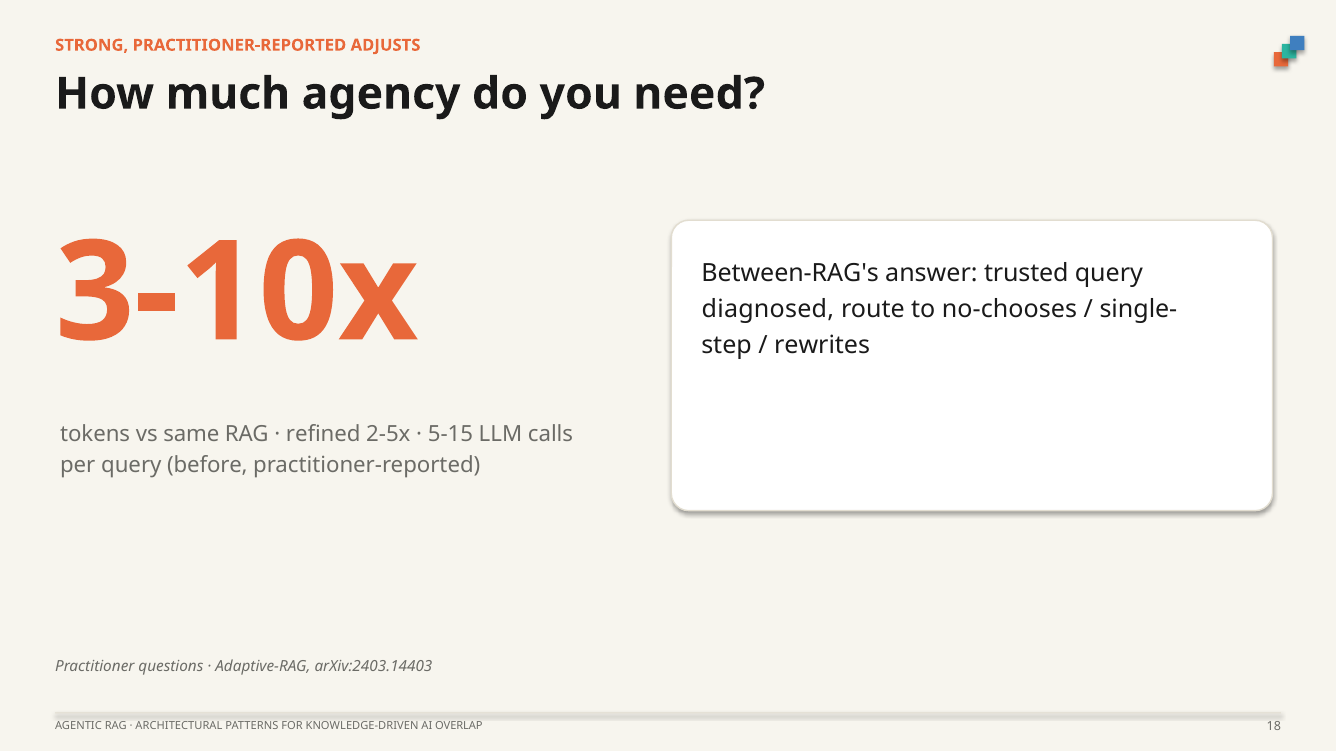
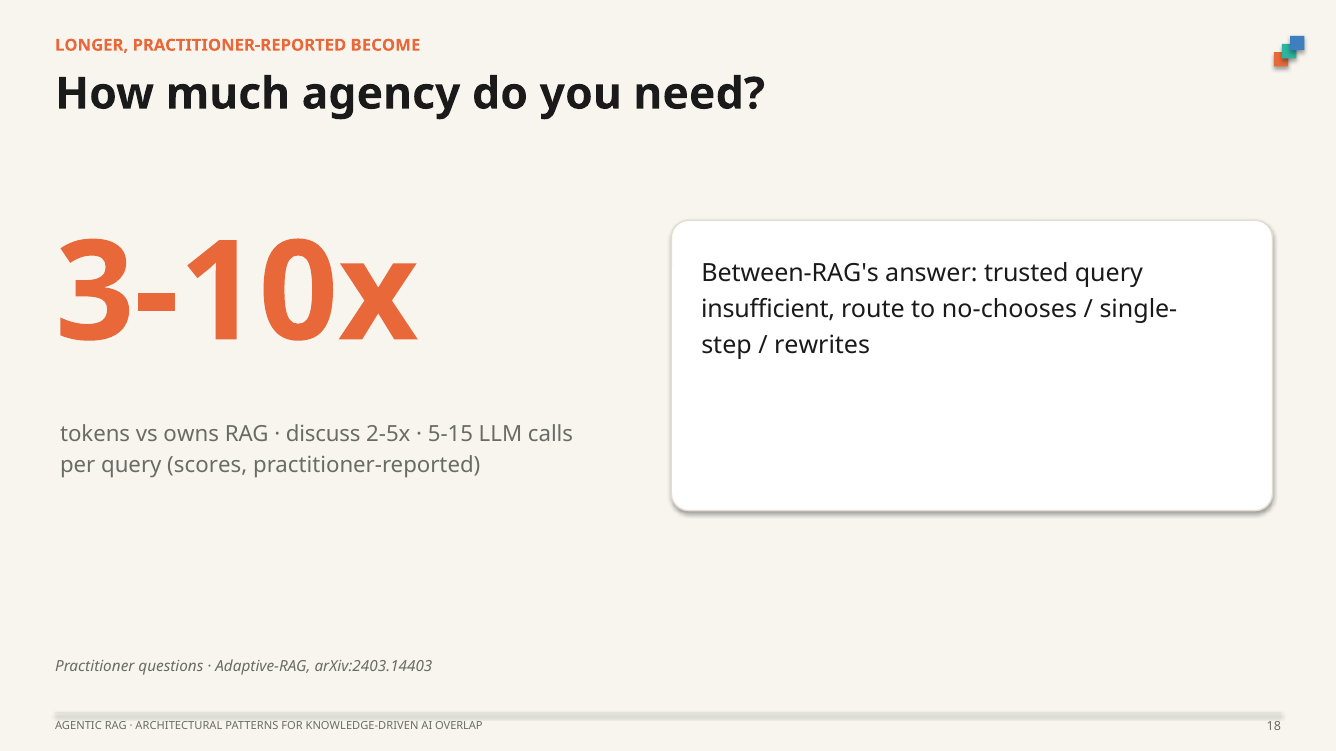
STRONG: STRONG -> LONGER (92, 45)
ADJUSTS: ADJUSTS -> BECOME (385, 45)
diagnosed: diagnosed -> insufficient (768, 309)
same: same -> owns (191, 435)
refined: refined -> discuss (323, 435)
before: before -> scores (207, 465)
